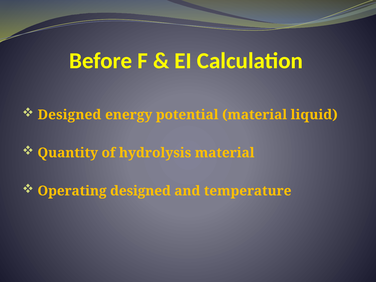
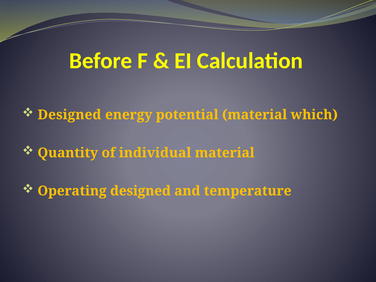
liquid: liquid -> which (314, 115)
hydrolysis: hydrolysis -> individual (155, 153)
